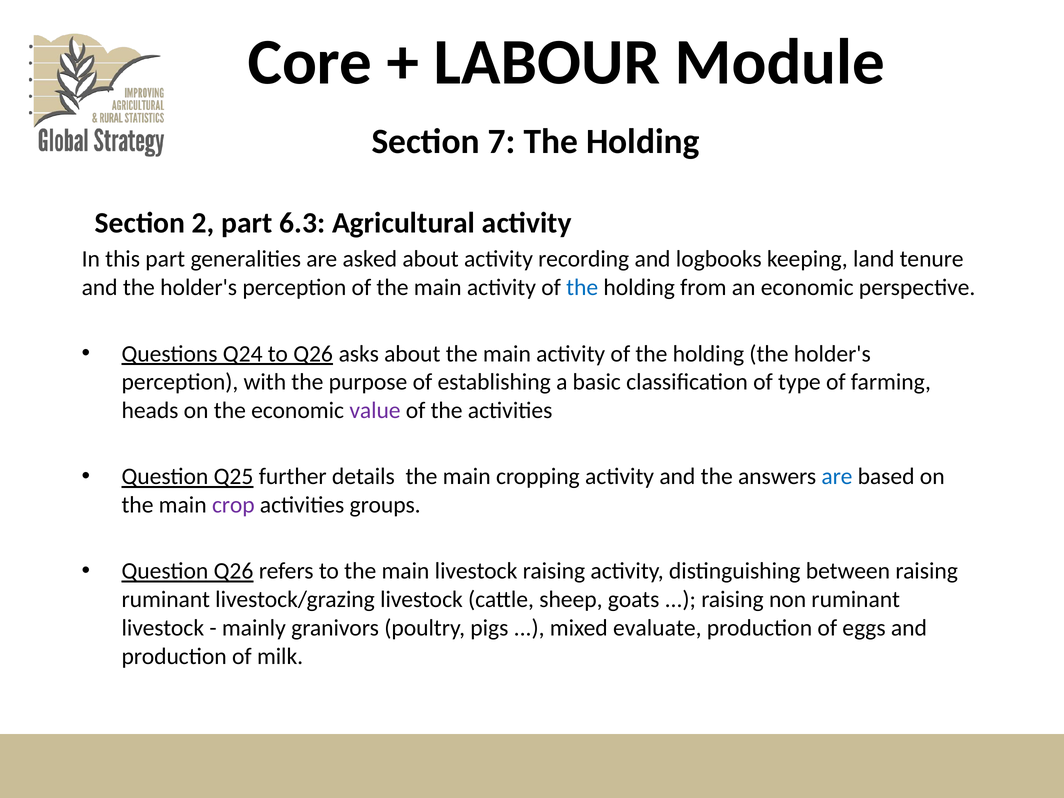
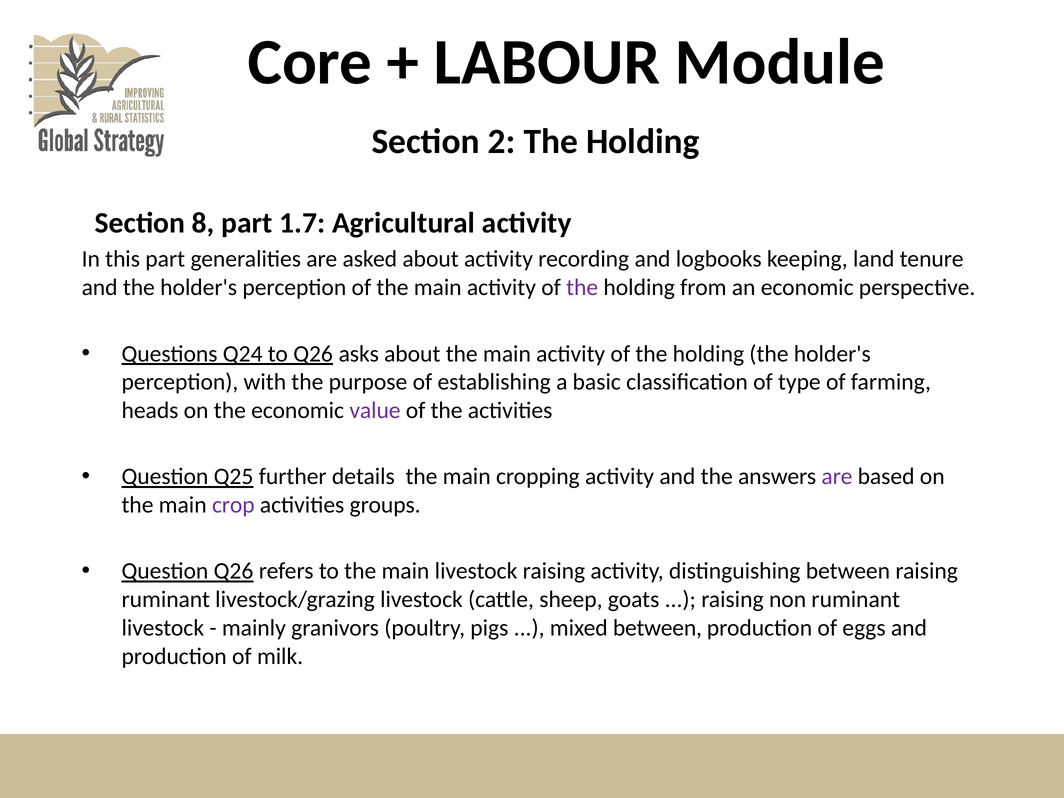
7: 7 -> 2 (502, 141)
2: 2 -> 8 (203, 223)
6.3: 6.3 -> 1.7 (302, 223)
the colour: blue -> purple (582, 288)
are colour: blue -> purple (837, 477)
mixed evaluate: evaluate -> between (657, 628)
